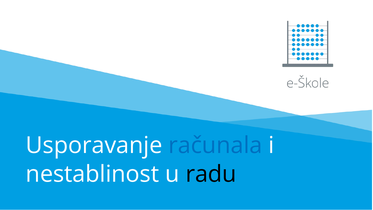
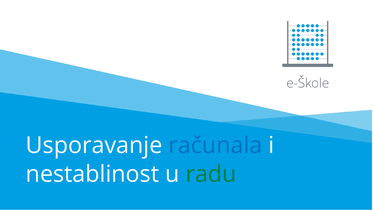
radu colour: black -> green (211, 174)
